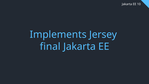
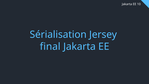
Implements: Implements -> Sérialisation (58, 35)
